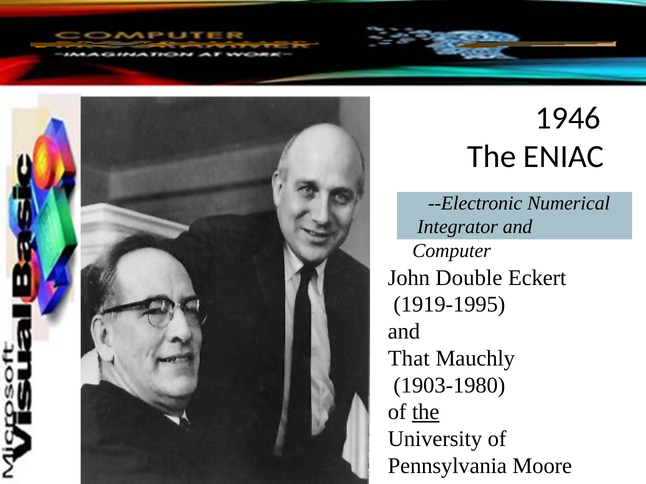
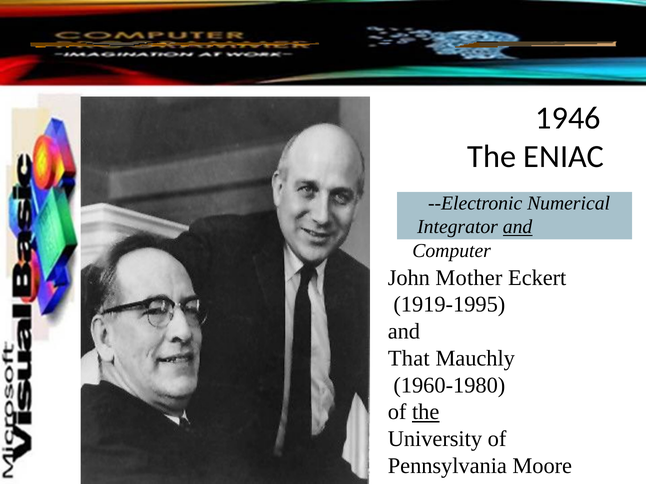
and underline: none -> present (518, 227)
Double: Double -> Mother (469, 278)
1903-1980: 1903-1980 -> 1960-1980 (449, 386)
